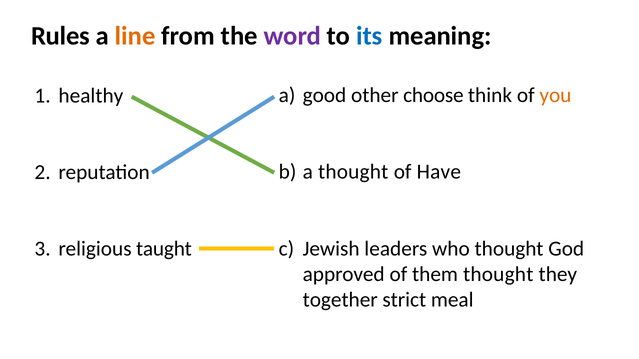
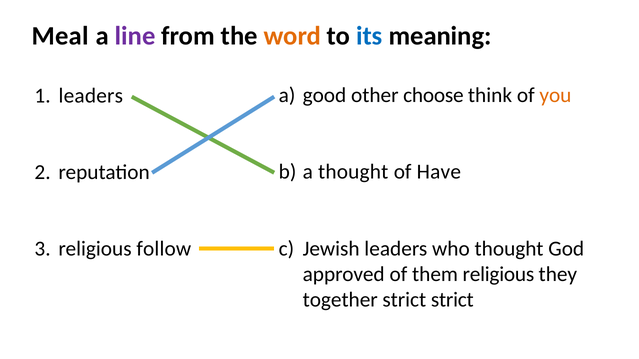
Rules: Rules -> Meal (60, 36)
line colour: orange -> purple (135, 36)
word colour: purple -> orange (292, 36)
healthy: healthy -> leaders (91, 96)
taught: taught -> follow (164, 249)
them thought: thought -> religious (498, 274)
strict meal: meal -> strict (452, 300)
